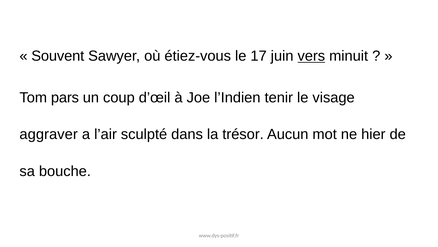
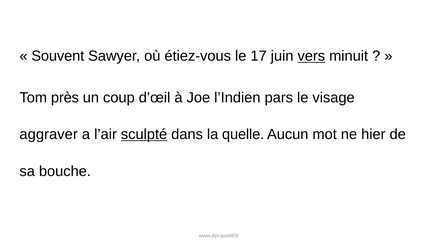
pars: pars -> près (65, 97)
tenir: tenir -> pars (279, 97)
sculpté underline: none -> present (144, 134)
trésor: trésor -> quelle (243, 134)
